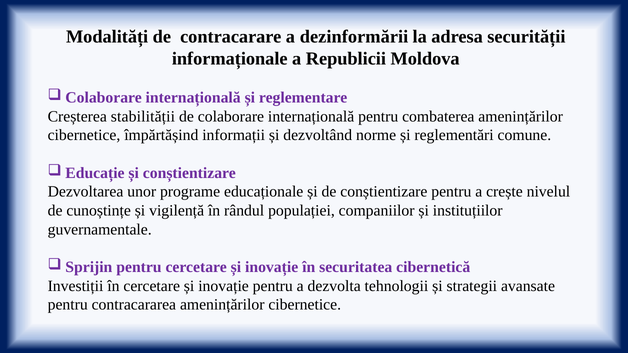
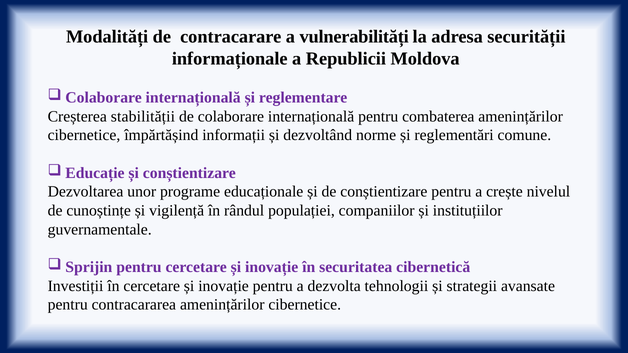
dezinformării: dezinformării -> vulnerabilități (354, 37)
